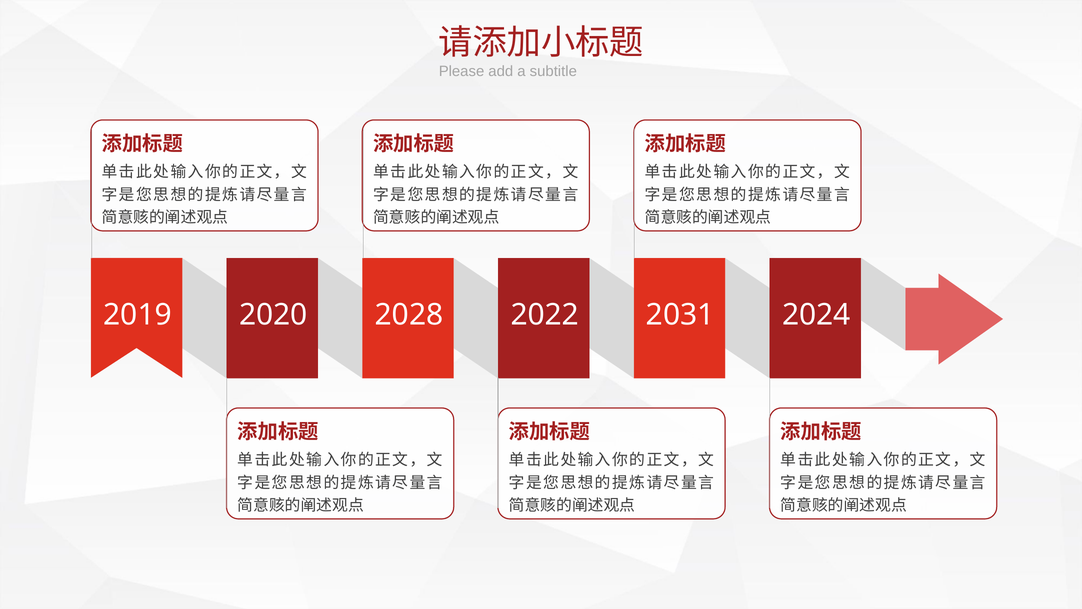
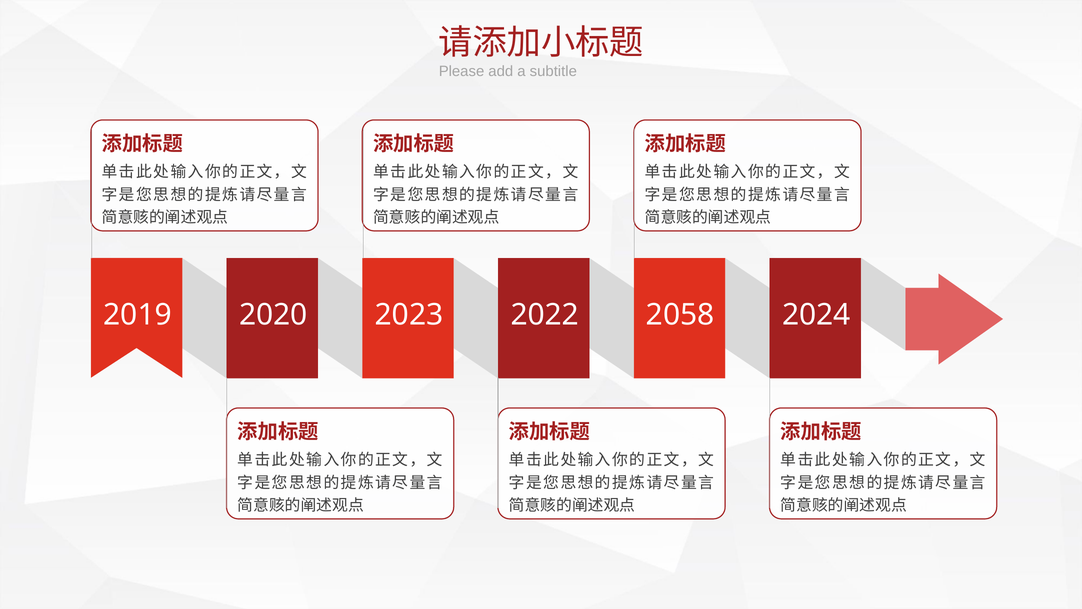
2028: 2028 -> 2023 (409, 314)
2031: 2031 -> 2058 (680, 314)
